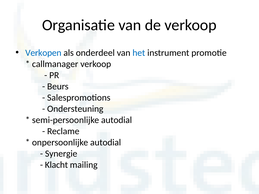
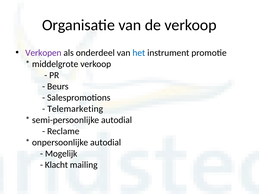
Verkopen colour: blue -> purple (43, 53)
callmanager: callmanager -> middelgrote (55, 64)
Ondersteuning: Ondersteuning -> Telemarketing (75, 109)
Synergie: Synergie -> Mogelijk (61, 154)
